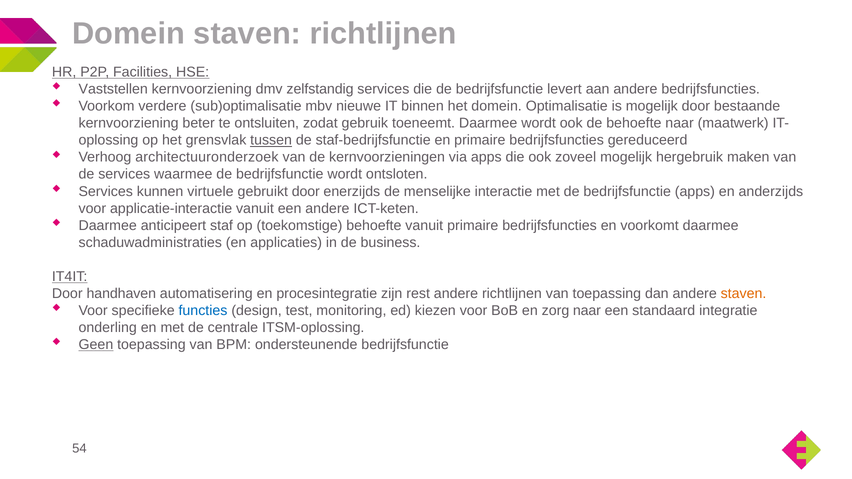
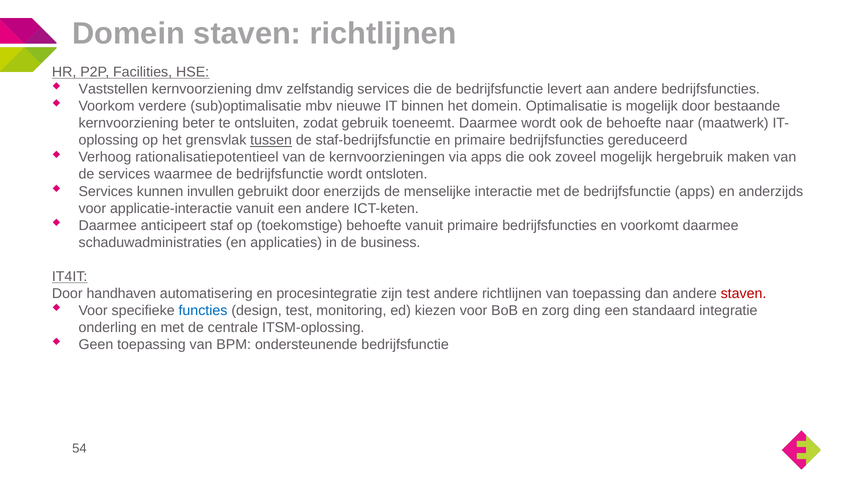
architectuuronderzoek: architectuuronderzoek -> rationalisatiepotentieel (207, 157)
virtuele: virtuele -> invullen (211, 191)
zijn rest: rest -> test (418, 294)
staven colour: orange -> red (744, 294)
zorg naar: naar -> ding (587, 311)
Geen underline: present -> none (96, 345)
